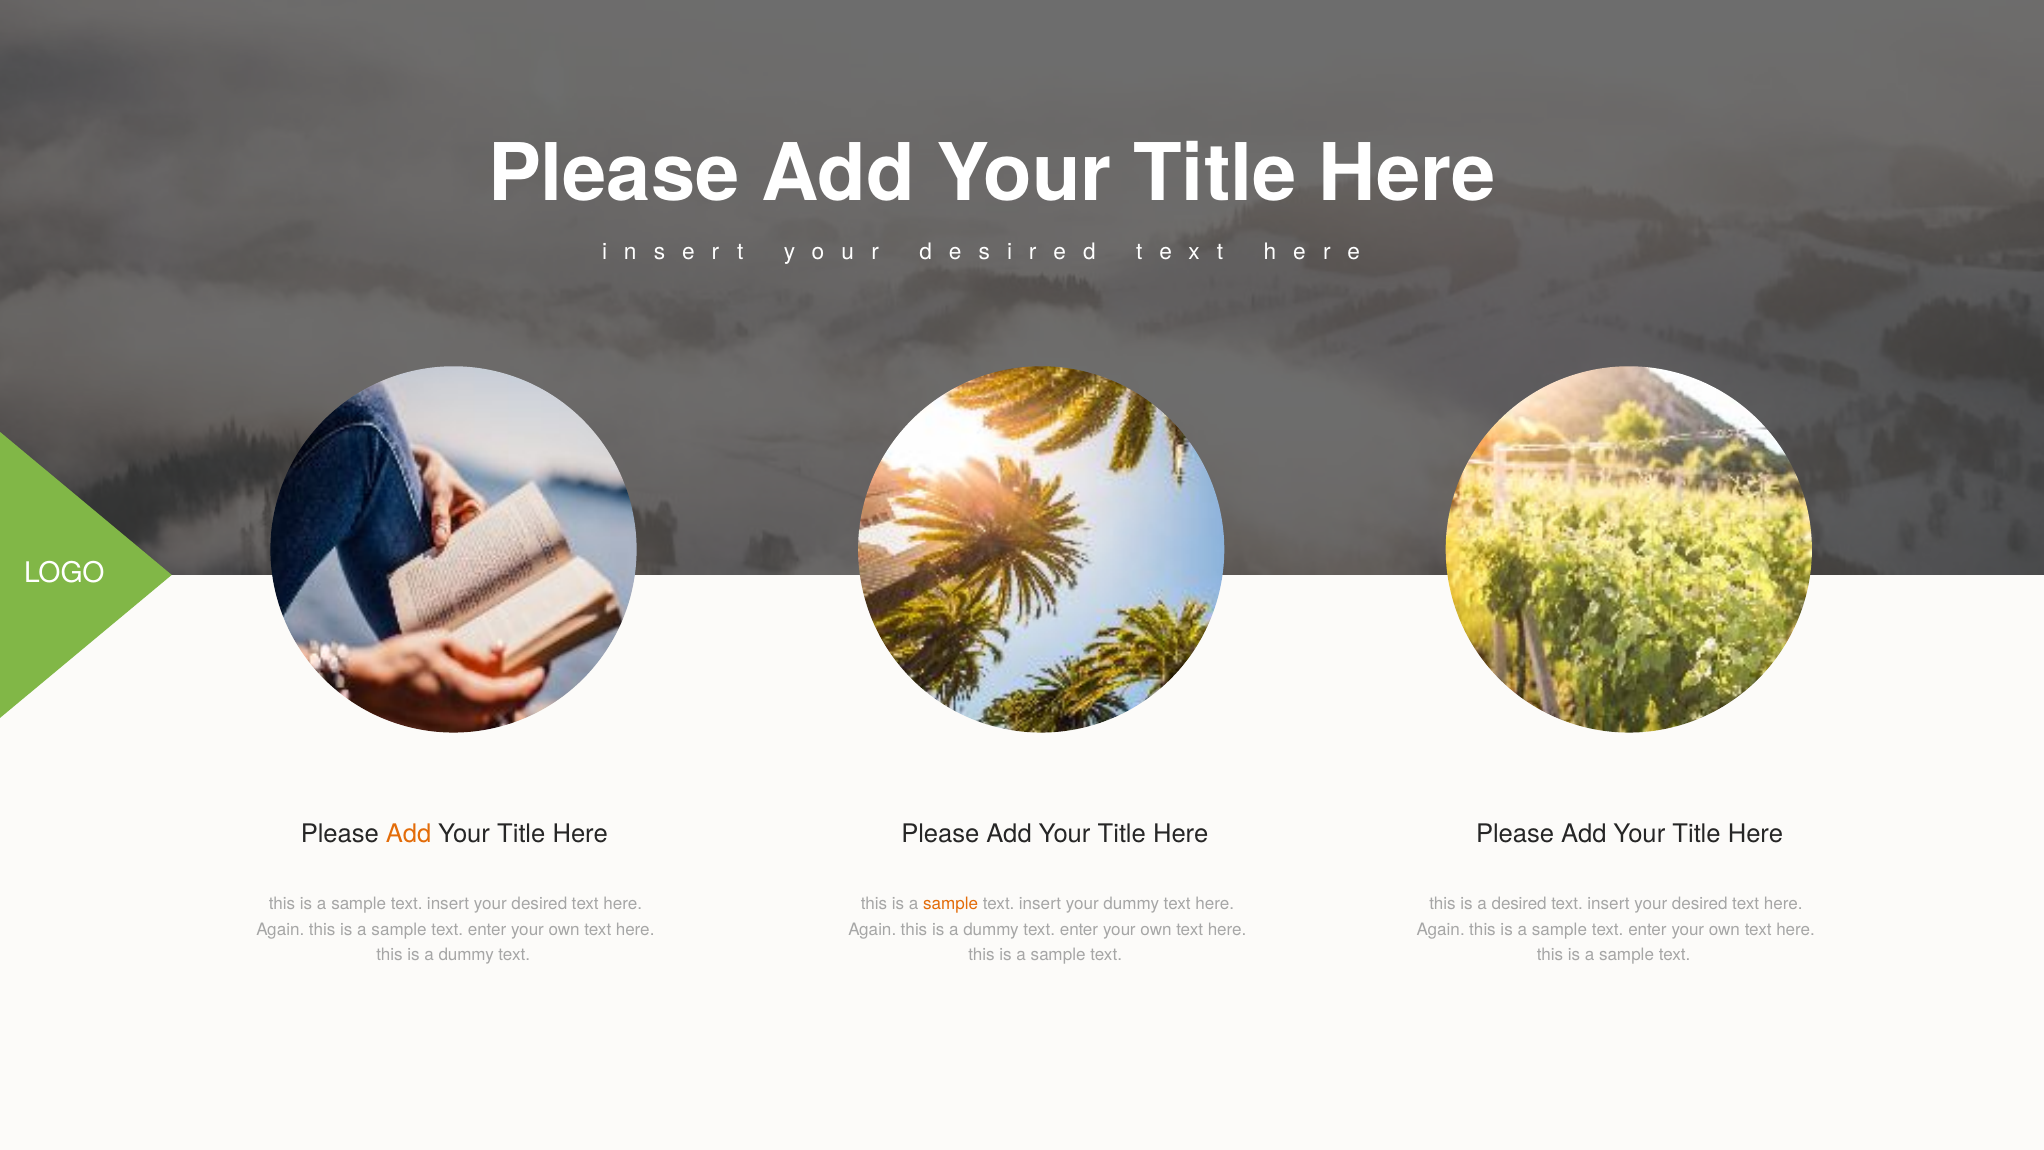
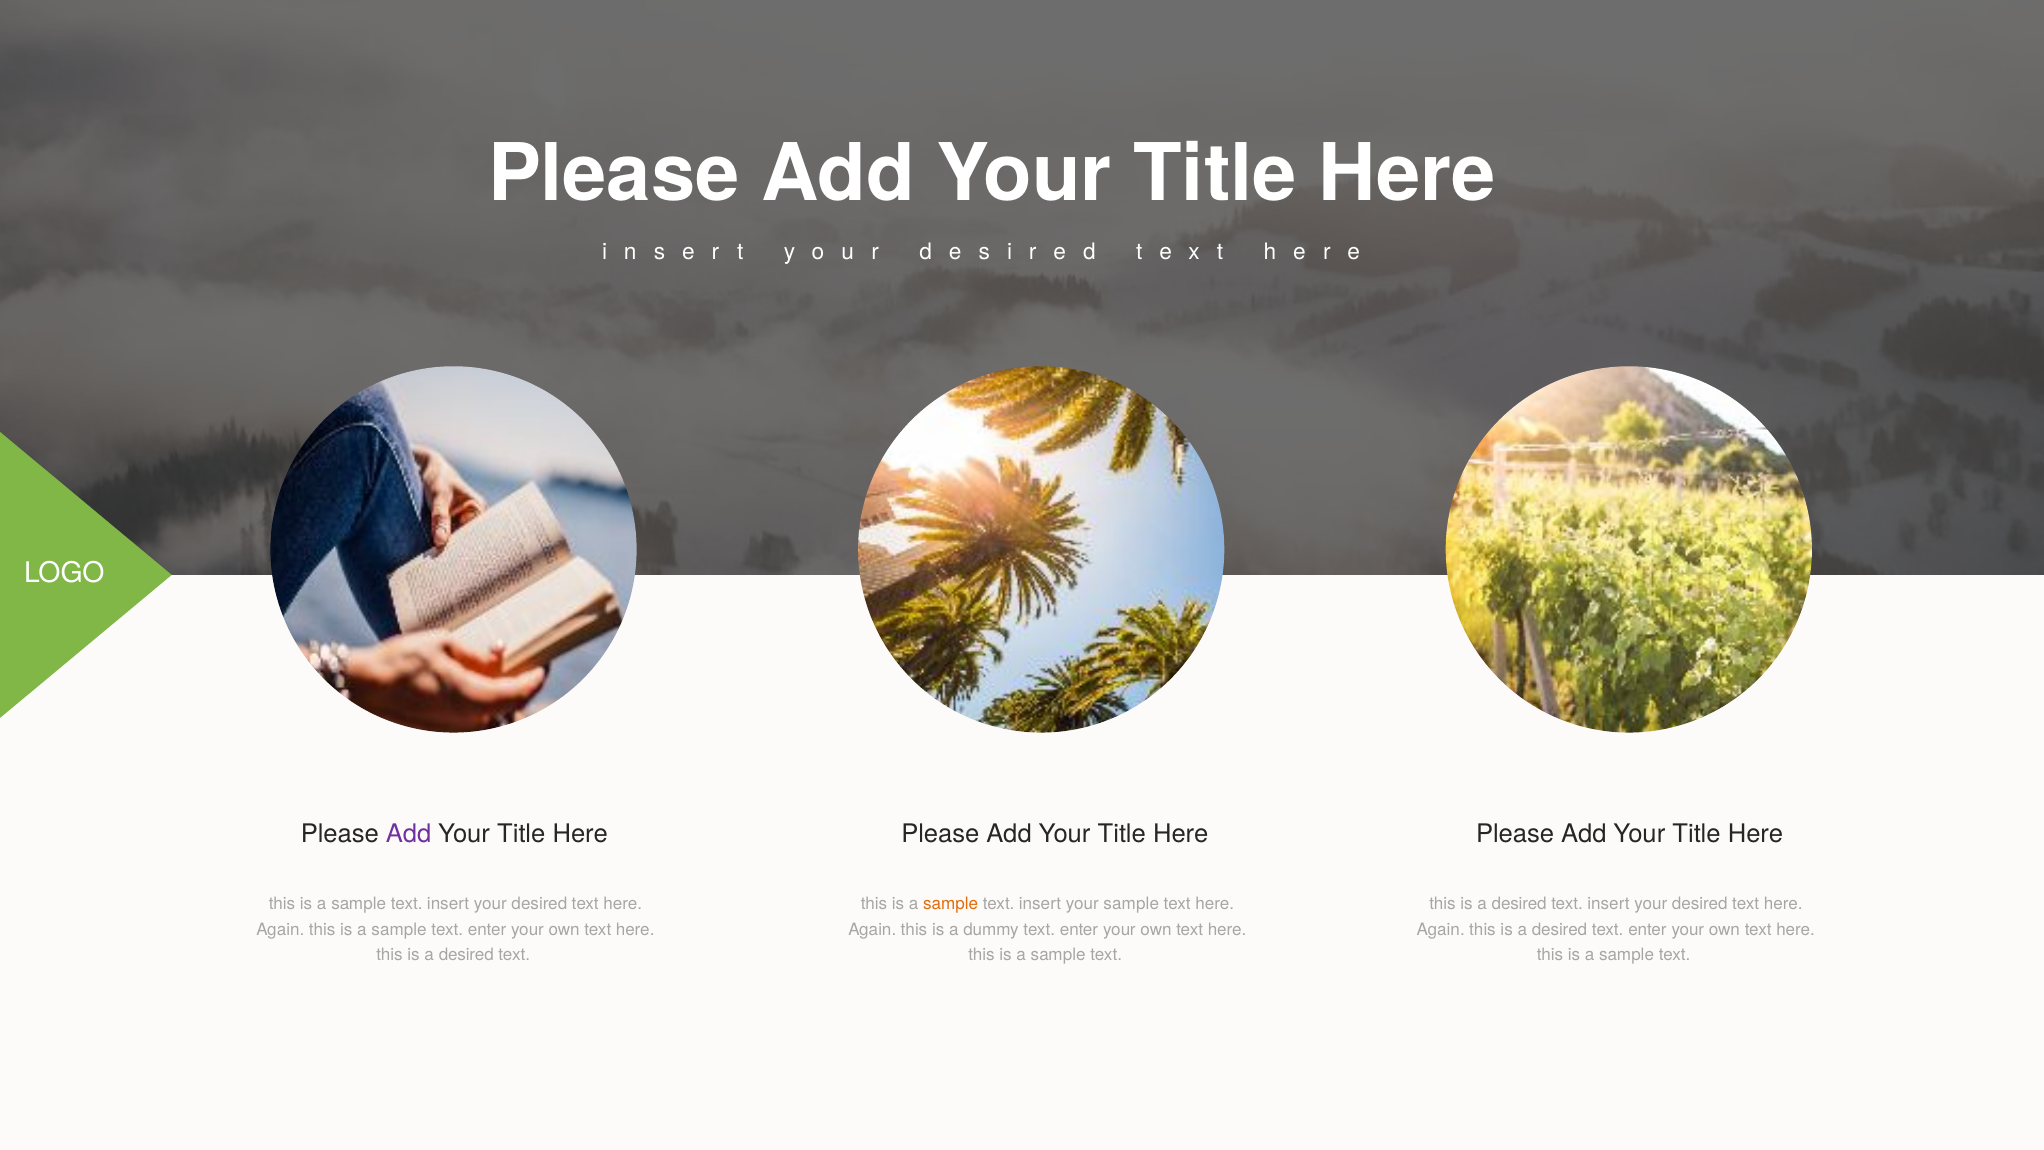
Add colour: orange -> purple (409, 834)
your dummy: dummy -> sample (1131, 904)
sample: sample -> desired (1560, 929)
dummy: dummy -> desired (466, 955)
